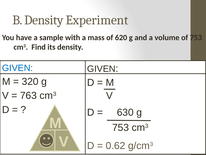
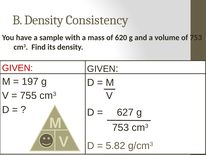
Experiment: Experiment -> Consistency (97, 20)
GIVEN colour: blue -> red (18, 68)
320: 320 -> 197 (30, 81)
763: 763 -> 755 (28, 95)
630: 630 -> 627 (125, 112)
0.62: 0.62 -> 5.82 (116, 145)
